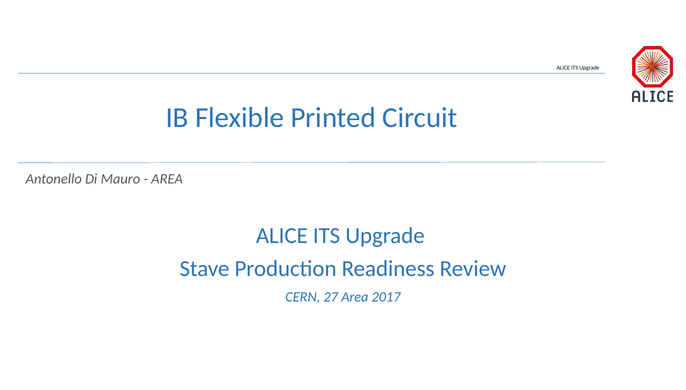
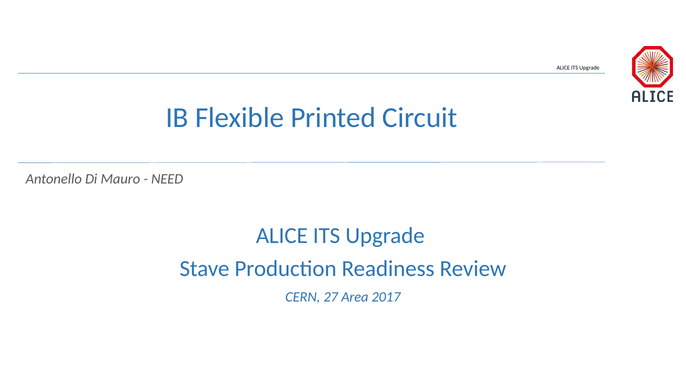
AREA: AREA -> NEED (167, 179)
